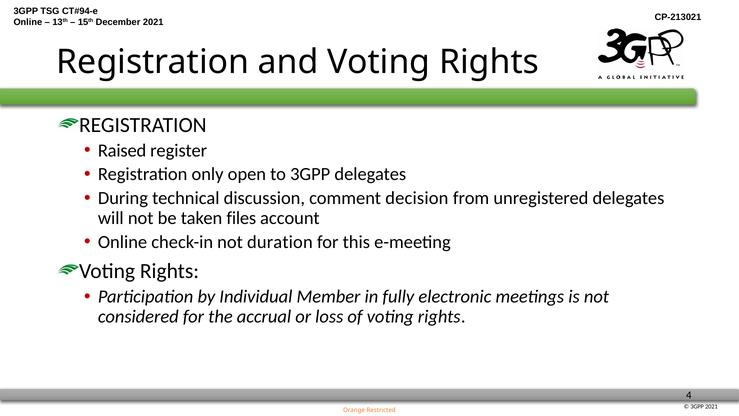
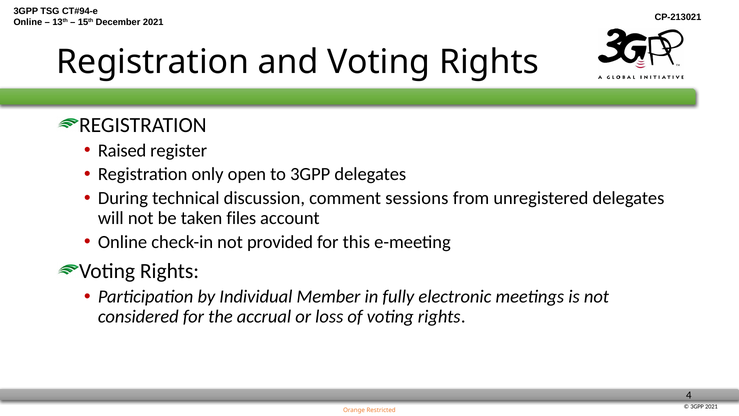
decision: decision -> sessions (417, 198)
duration: duration -> provided (280, 242)
